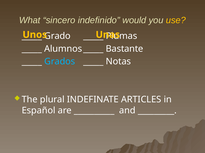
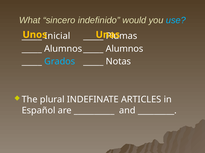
use colour: yellow -> light blue (176, 20)
Grado: Grado -> Inicial (57, 36)
Bastante: Bastante -> Alumnos (125, 49)
